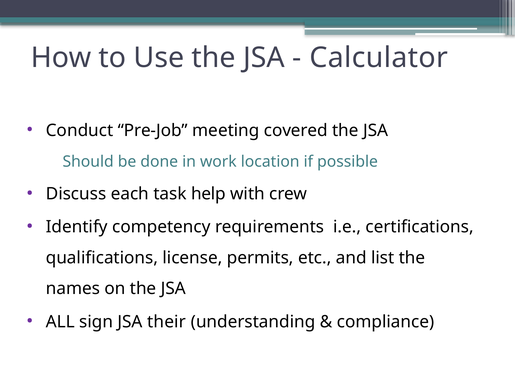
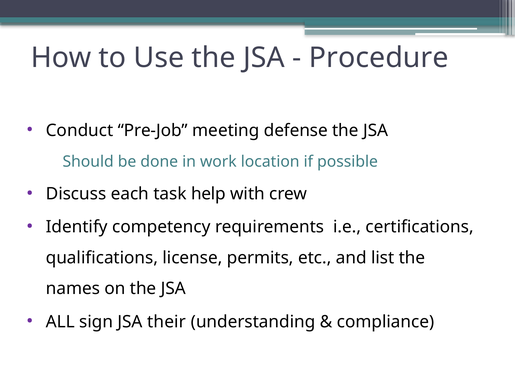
Calculator: Calculator -> Procedure (379, 58)
covered: covered -> defense (296, 131)
